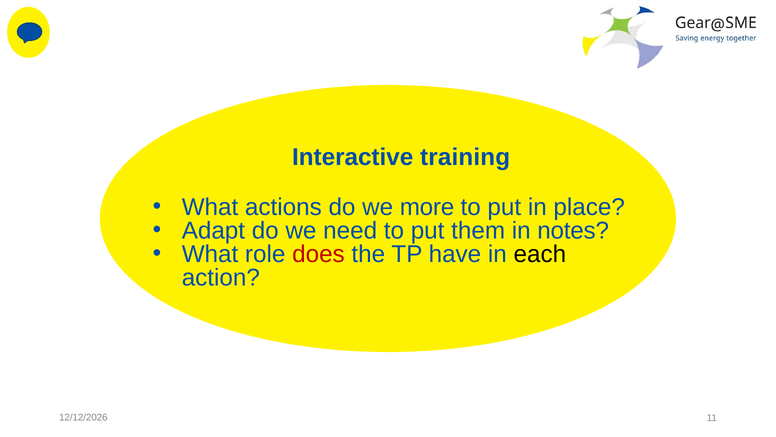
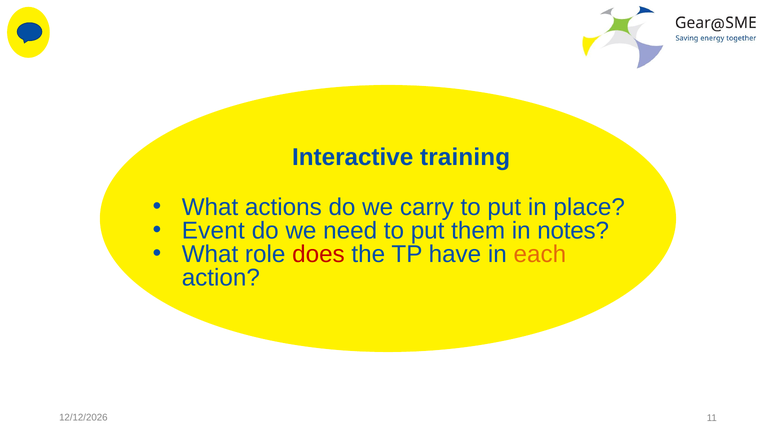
more: more -> carry (427, 207)
Adapt: Adapt -> Event (213, 230)
each colour: black -> orange (540, 254)
